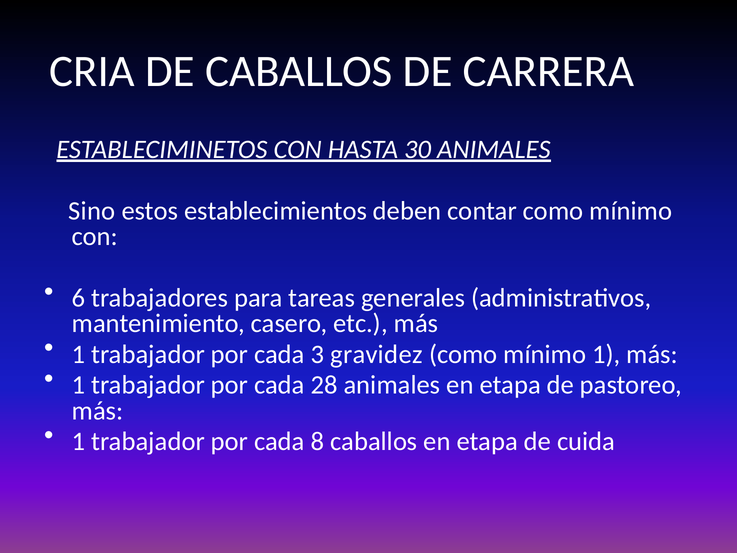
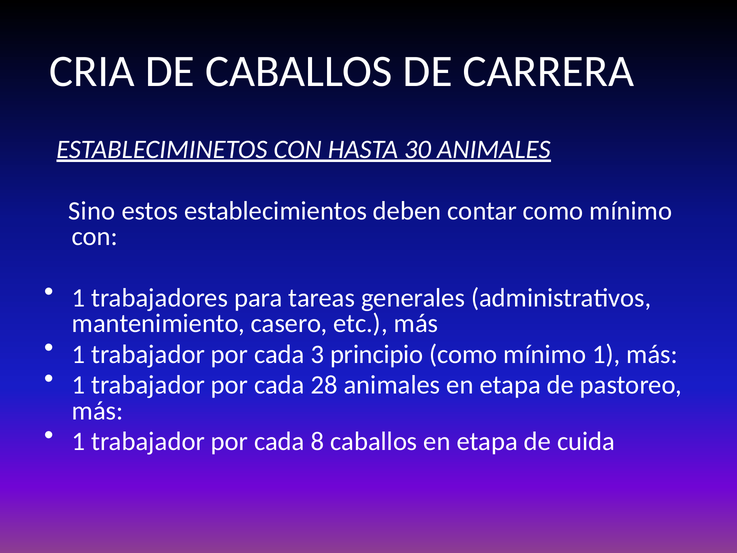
6: 6 -> 1 (79, 298)
gravidez: gravidez -> principio (377, 354)
